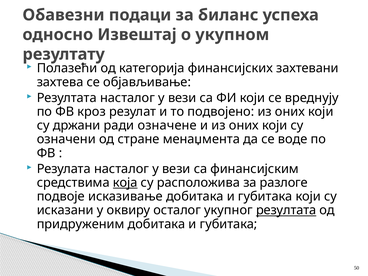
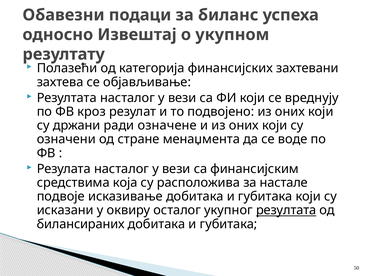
која underline: present -> none (125, 183)
разлоге: разлоге -> настале (284, 183)
придруженим: придруженим -> билансираних (81, 224)
